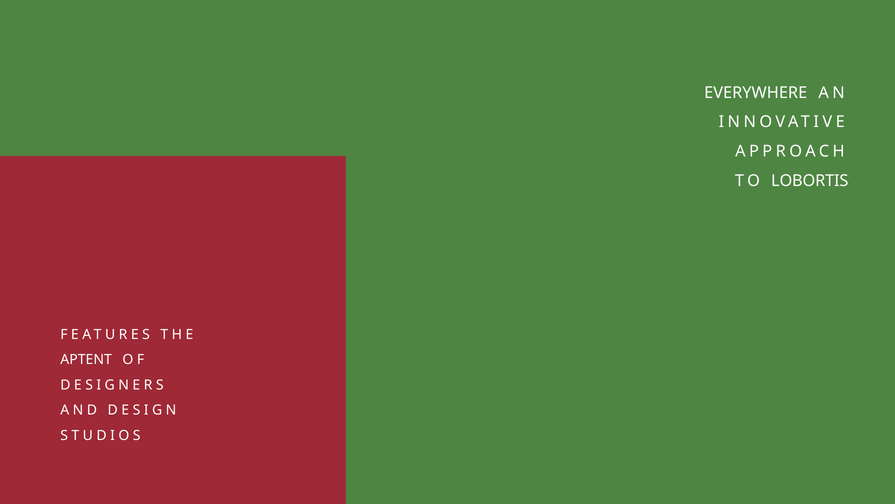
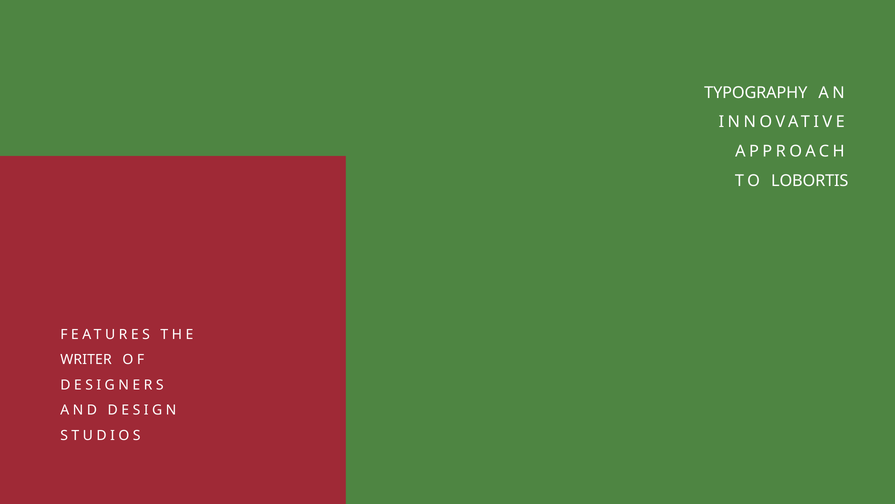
EVERYWHERE: EVERYWHERE -> TYPOGRAPHY (756, 93)
APTENT: APTENT -> WRITER (86, 359)
